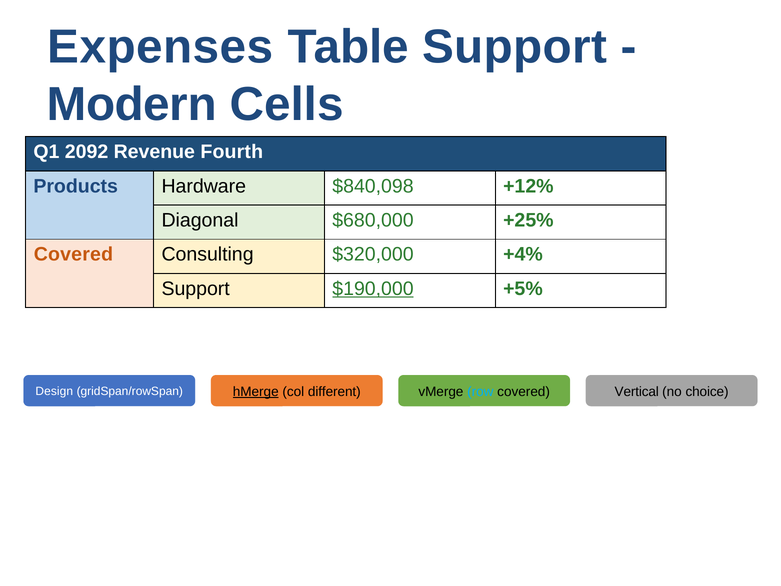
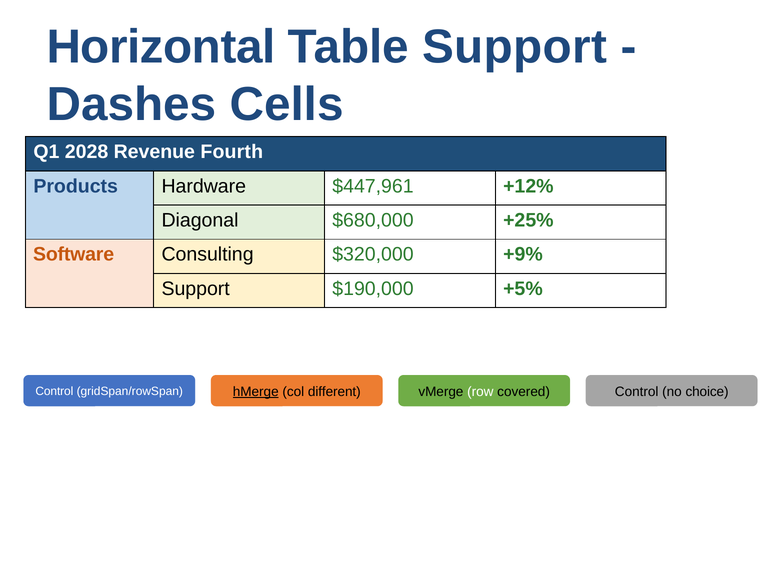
Expenses: Expenses -> Horizontal (161, 47)
Modern: Modern -> Dashes (131, 104)
2092: 2092 -> 2028 (87, 152)
$840,098: $840,098 -> $447,961 (373, 186)
Covered: Covered -> Software (74, 254)
+4%: +4% -> +9% (523, 254)
$190,000 underline: present -> none (373, 288)
Design: Design -> Control (54, 391)
row colour: light blue -> white (480, 391)
covered Vertical: Vertical -> Control (637, 391)
